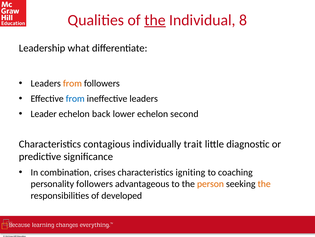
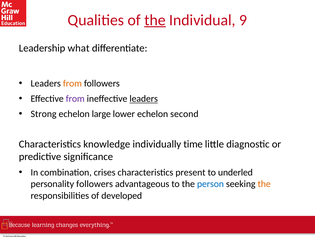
8: 8 -> 9 (243, 20)
from colour: blue -> purple (75, 98)
leaders underline: none -> present (144, 98)
Leader: Leader -> Strong (44, 114)
back: back -> large (101, 114)
contagious: contagious -> knowledge (107, 144)
trait: trait -> time (193, 144)
igniting: igniting -> present (190, 172)
coaching: coaching -> underled (235, 172)
person colour: orange -> blue (210, 183)
